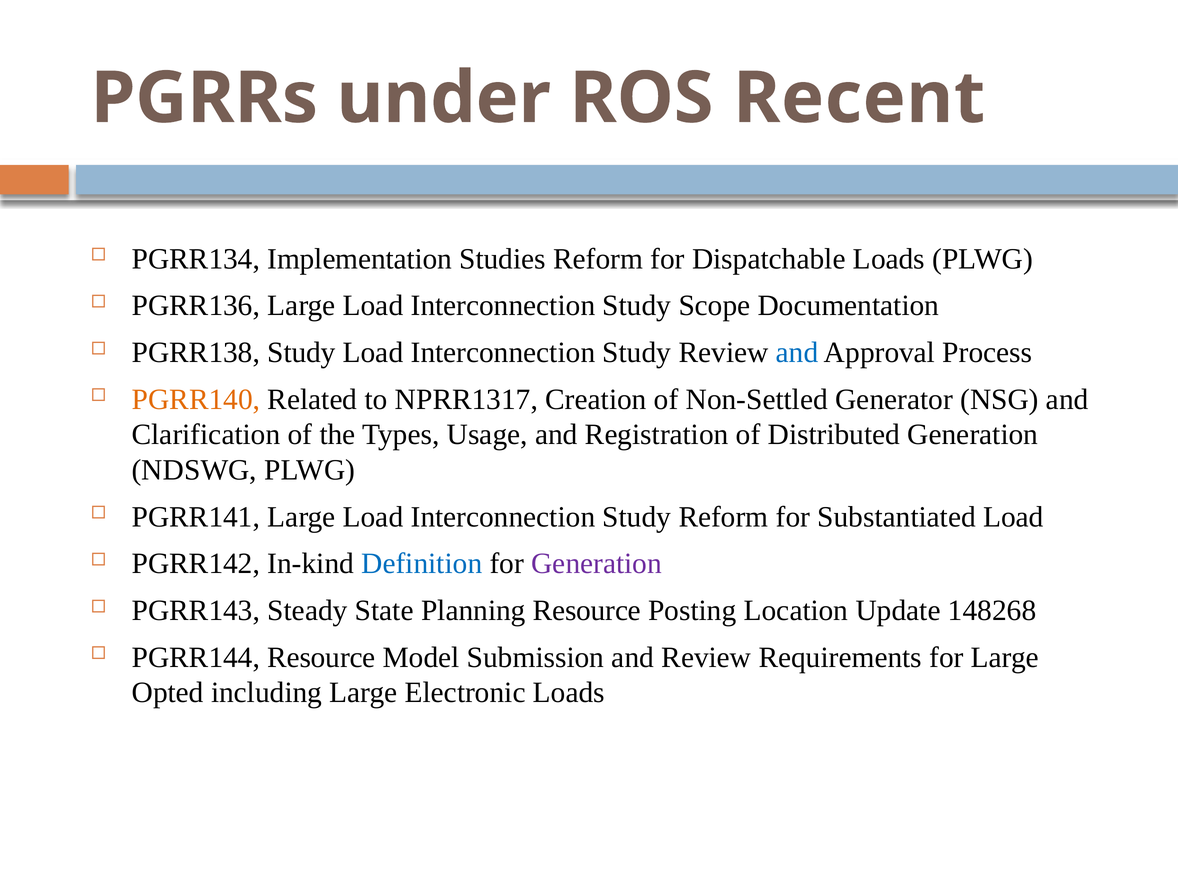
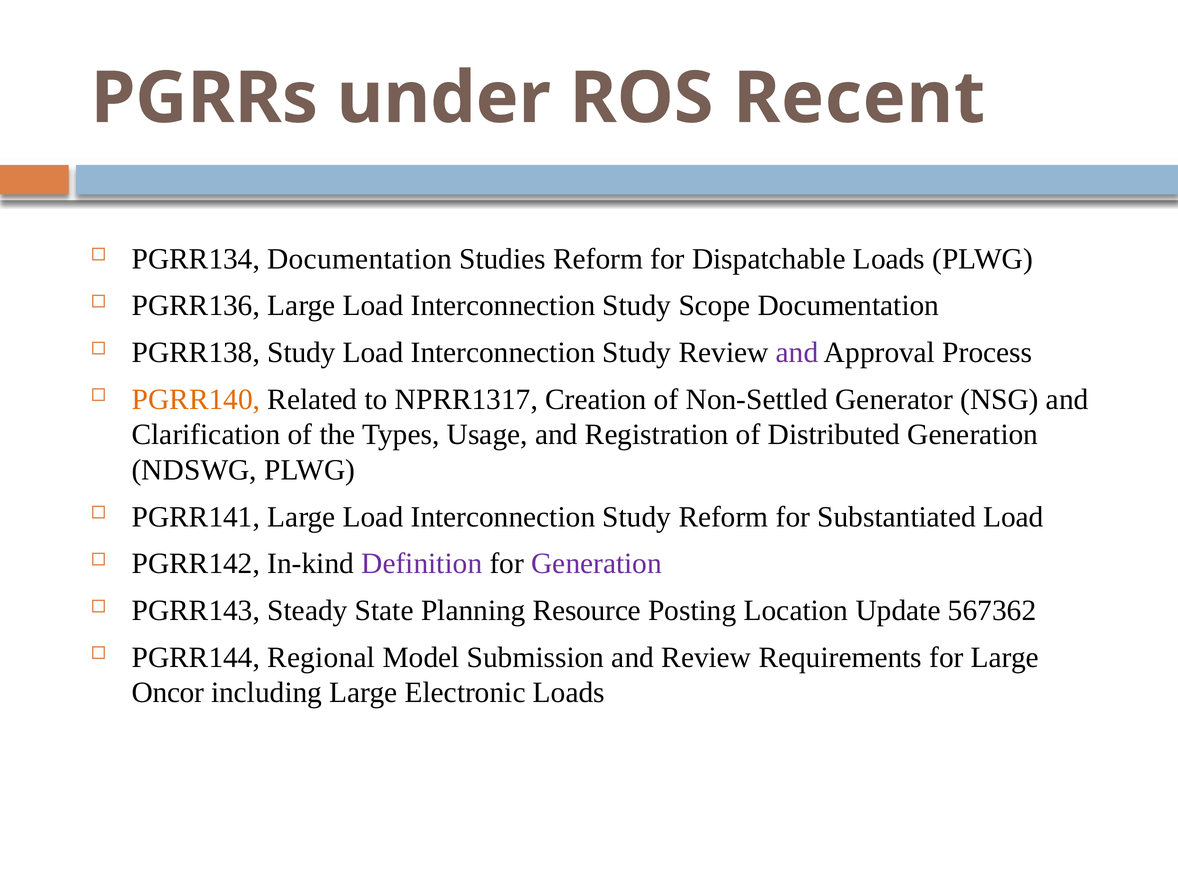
PGRR134 Implementation: Implementation -> Documentation (360, 259)
and colour: blue -> purple (797, 352)
Definition colour: blue -> purple (422, 563)
148268: 148268 -> 567362 (992, 610)
PGRR144 Resource: Resource -> Regional (321, 657)
Opted: Opted -> Oncor (168, 692)
